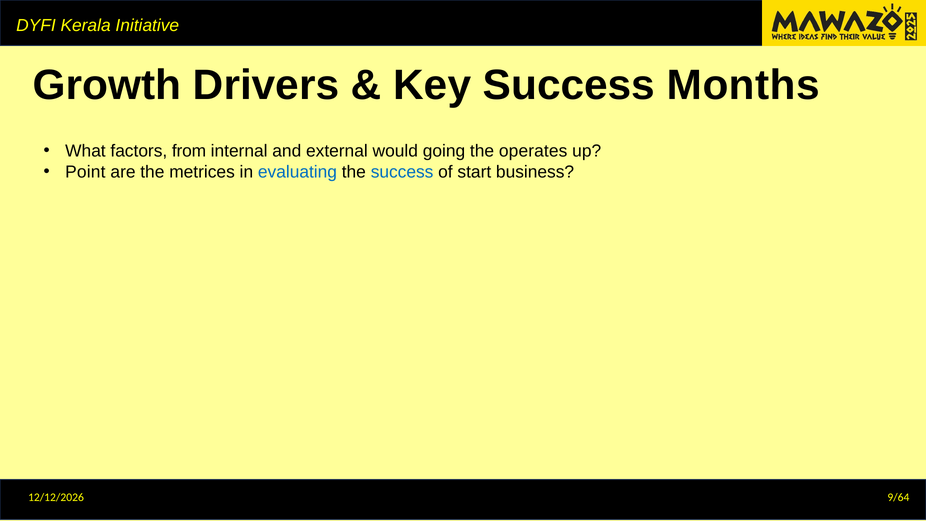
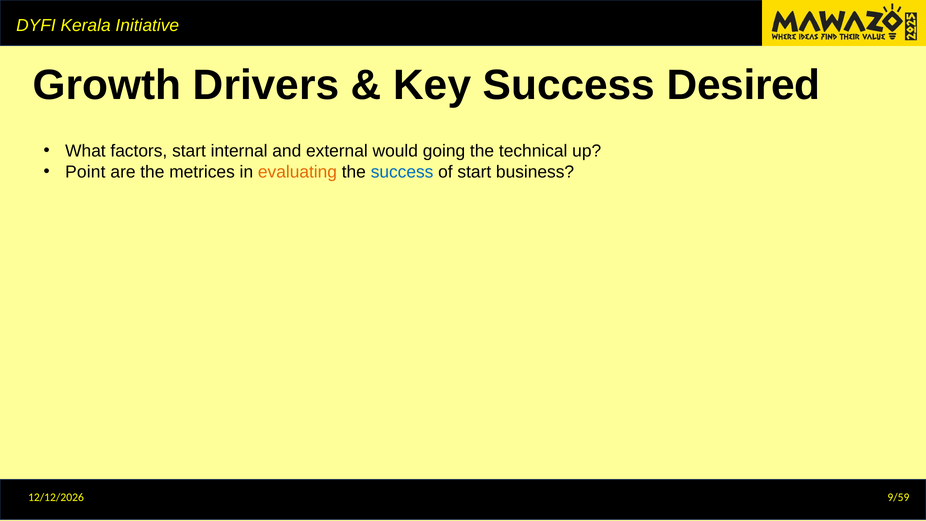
Months: Months -> Desired (744, 85)
factors from: from -> start (189, 151)
operates: operates -> technical (533, 151)
evaluating colour: blue -> orange (297, 172)
9/64: 9/64 -> 9/59 (898, 497)
